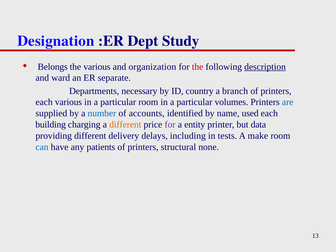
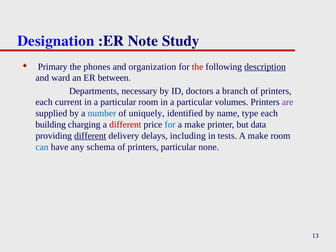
Dept: Dept -> Note (143, 41)
Belongs: Belongs -> Primary (53, 67)
the various: various -> phones (97, 67)
separate: separate -> between (114, 78)
country: country -> doctors (200, 91)
each various: various -> current (68, 102)
are colour: blue -> purple (288, 102)
accounts: accounts -> uniquely (147, 113)
used: used -> type (250, 113)
different colour: orange -> red (125, 125)
for colour: purple -> blue (170, 125)
entity: entity -> make (195, 125)
different underline: none -> present (90, 136)
patients: patients -> schema (101, 147)
printers structural: structural -> particular (178, 147)
